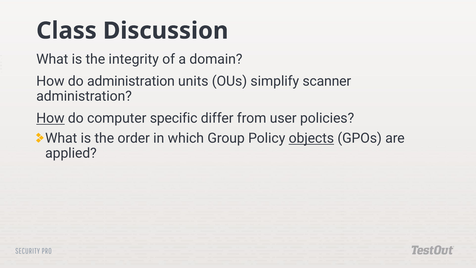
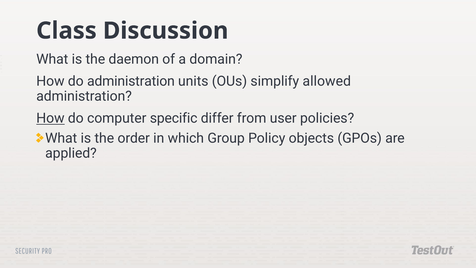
integrity: integrity -> daemon (134, 59)
scanner: scanner -> allowed (327, 81)
objects underline: present -> none (311, 138)
